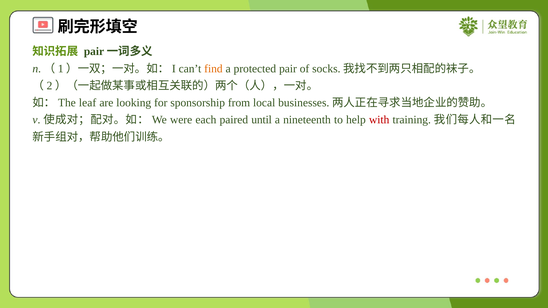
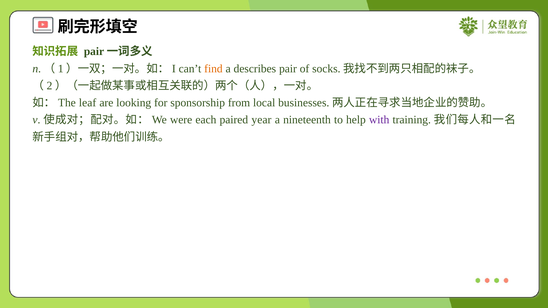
protected: protected -> describes (255, 69)
until: until -> year (261, 120)
with colour: red -> purple (379, 120)
